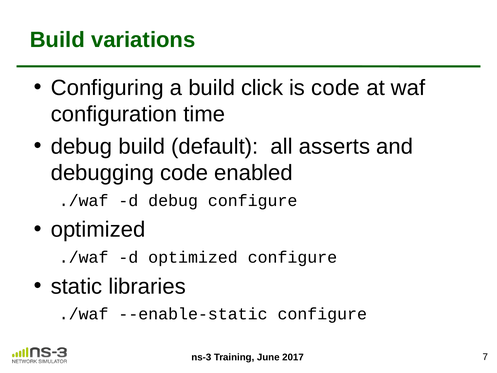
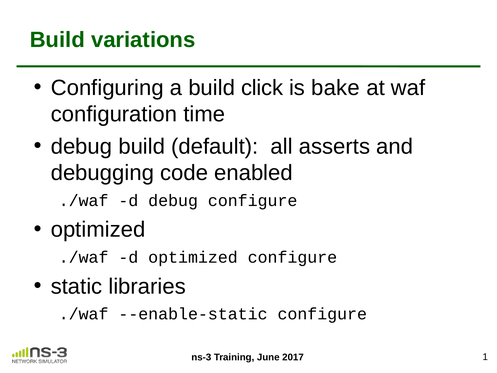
is code: code -> bake (336, 88)
7: 7 -> 1 (485, 357)
